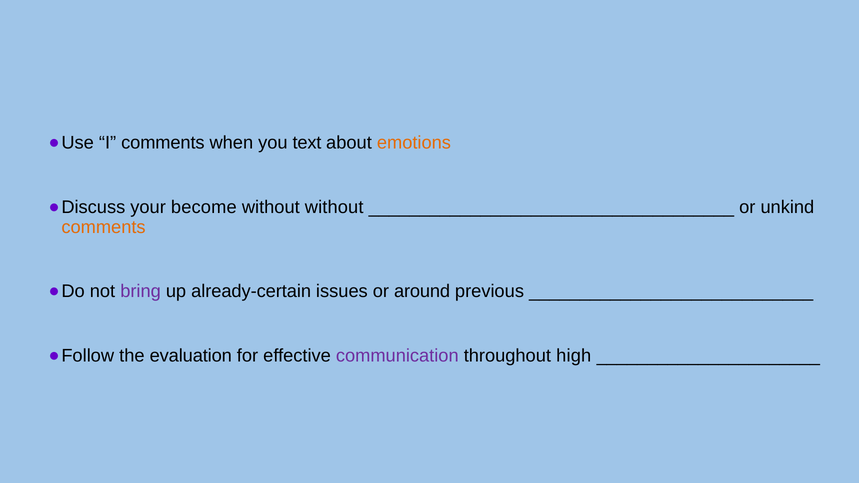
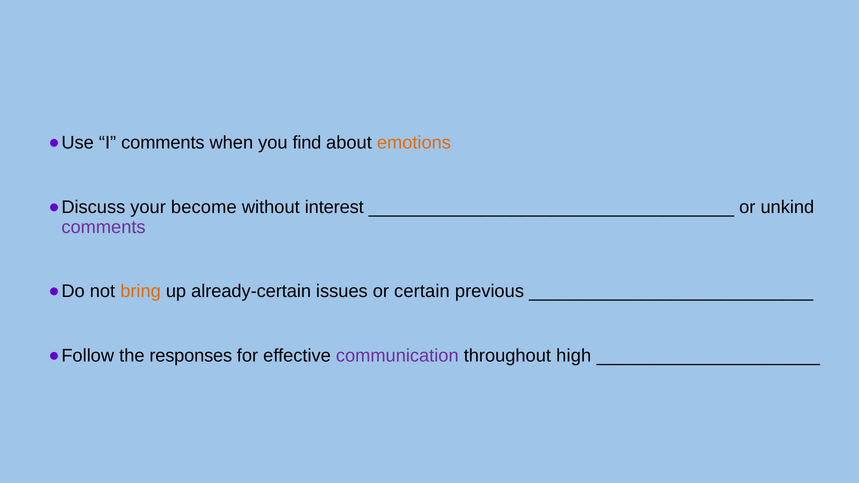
text: text -> find (307, 143)
without without: without -> interest (334, 207)
comments colour: orange -> purple (104, 227)
bring colour: purple -> orange (141, 292)
around: around -> certain (422, 292)
evaluation: evaluation -> responses (191, 356)
